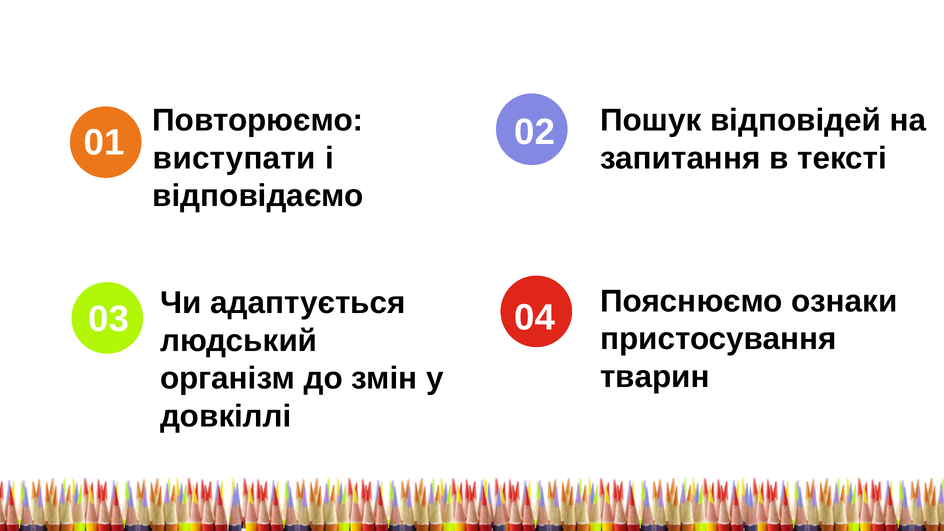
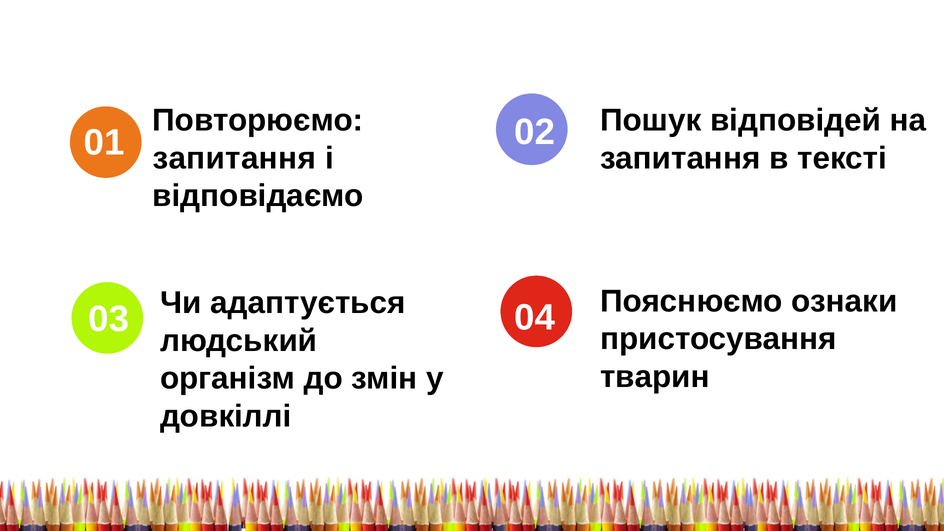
виступати: виступати -> запитання (234, 158)
